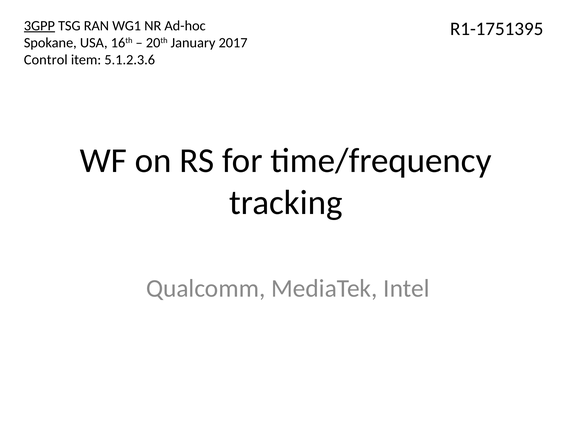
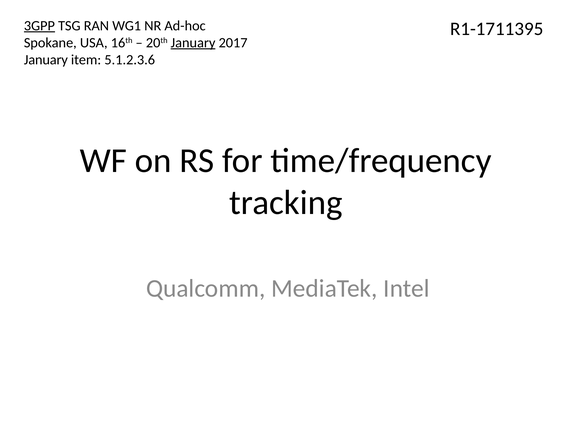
R1-1751395: R1-1751395 -> R1-1711395 (497, 29)
January underline: none -> present (193, 43)
Control: Control -> January (46, 60)
